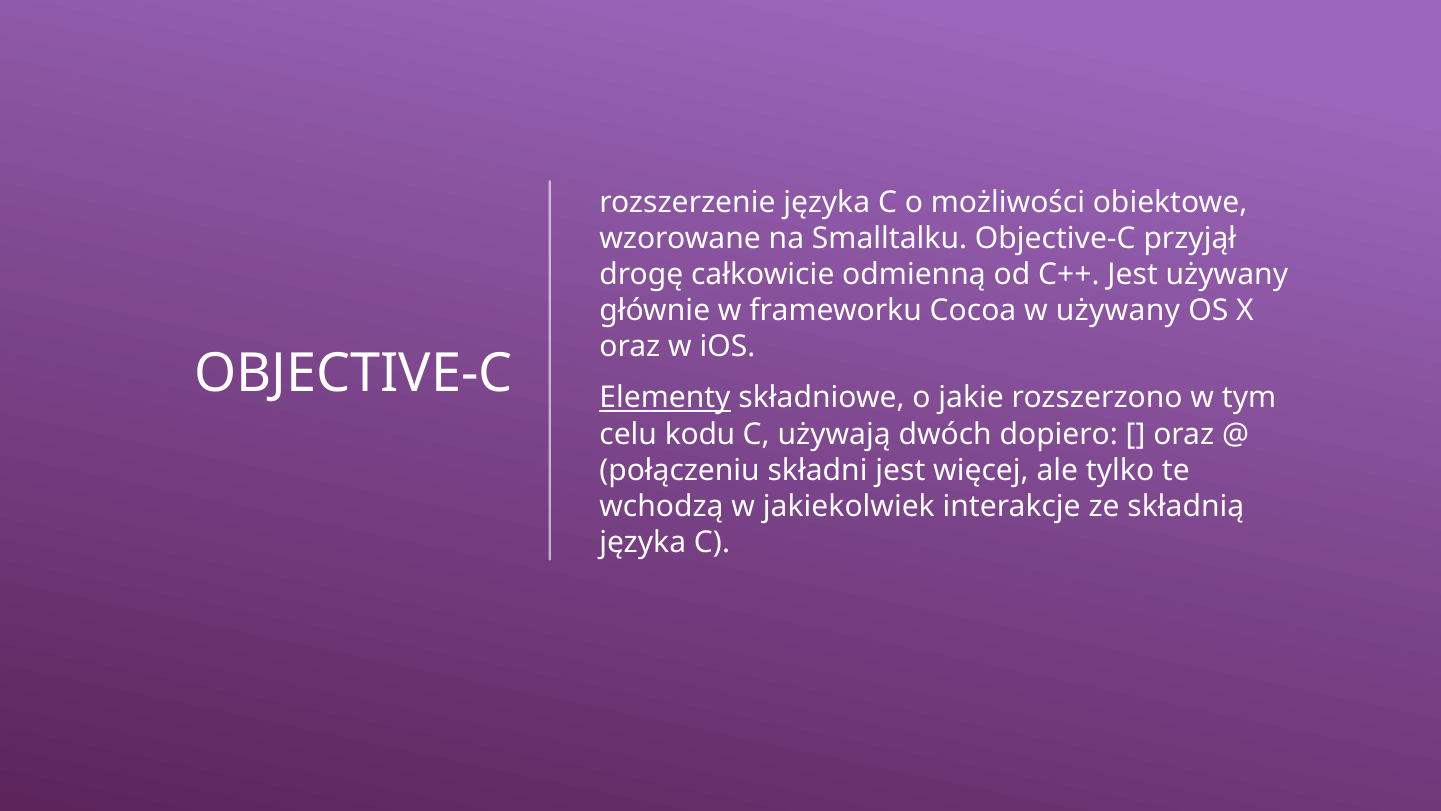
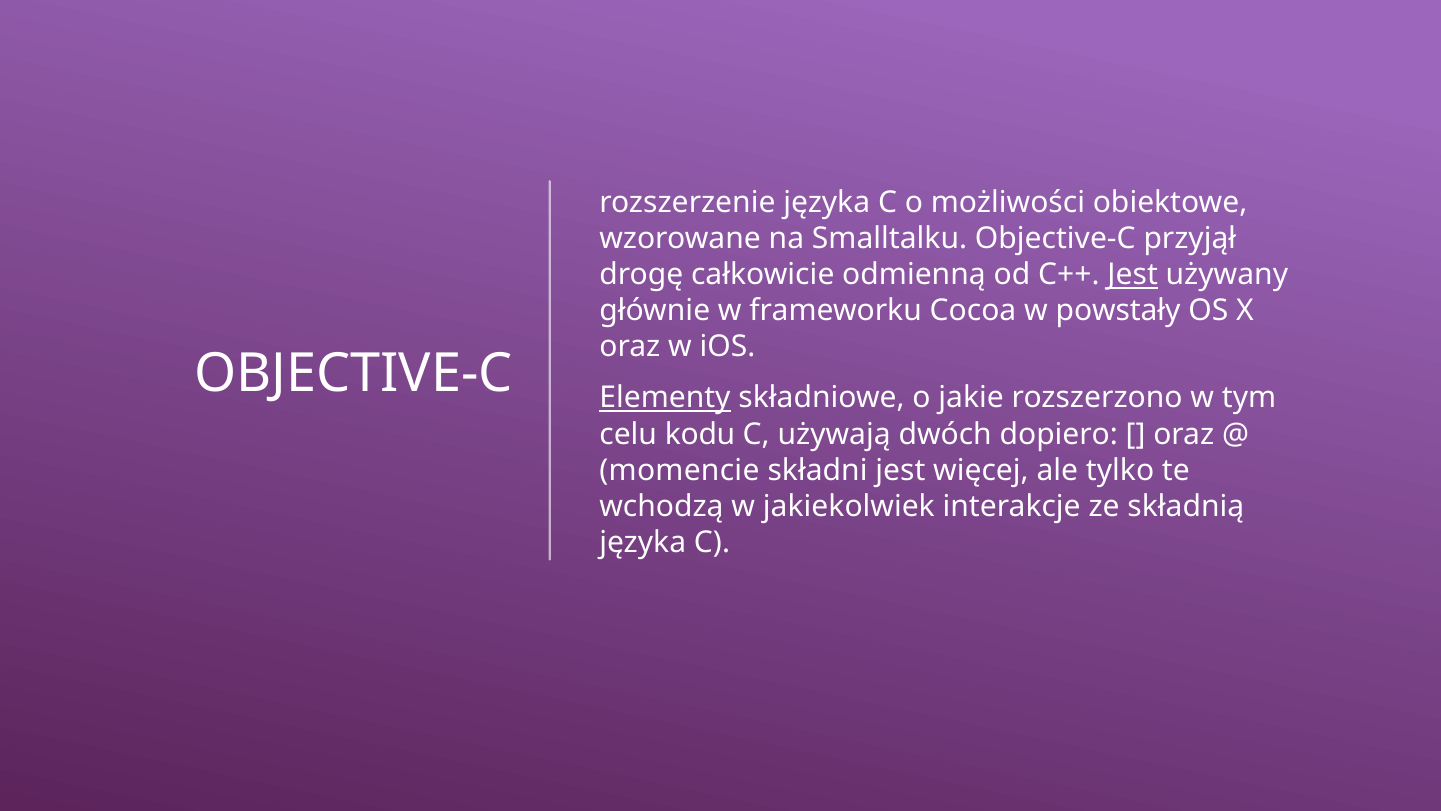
Jest underline: none -> present (1133, 275)
w używany: używany -> powstały (1118, 311)
połączeniu: połączeniu -> momencie (679, 470)
